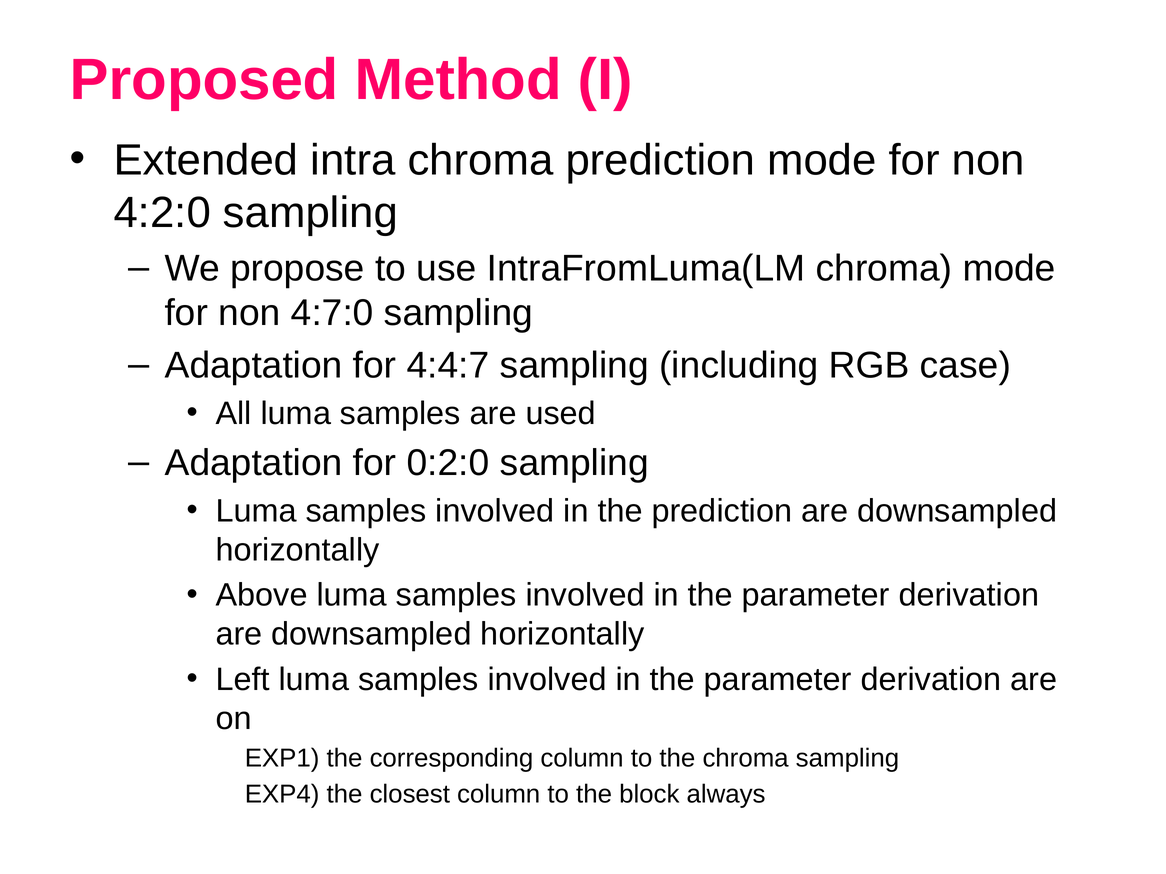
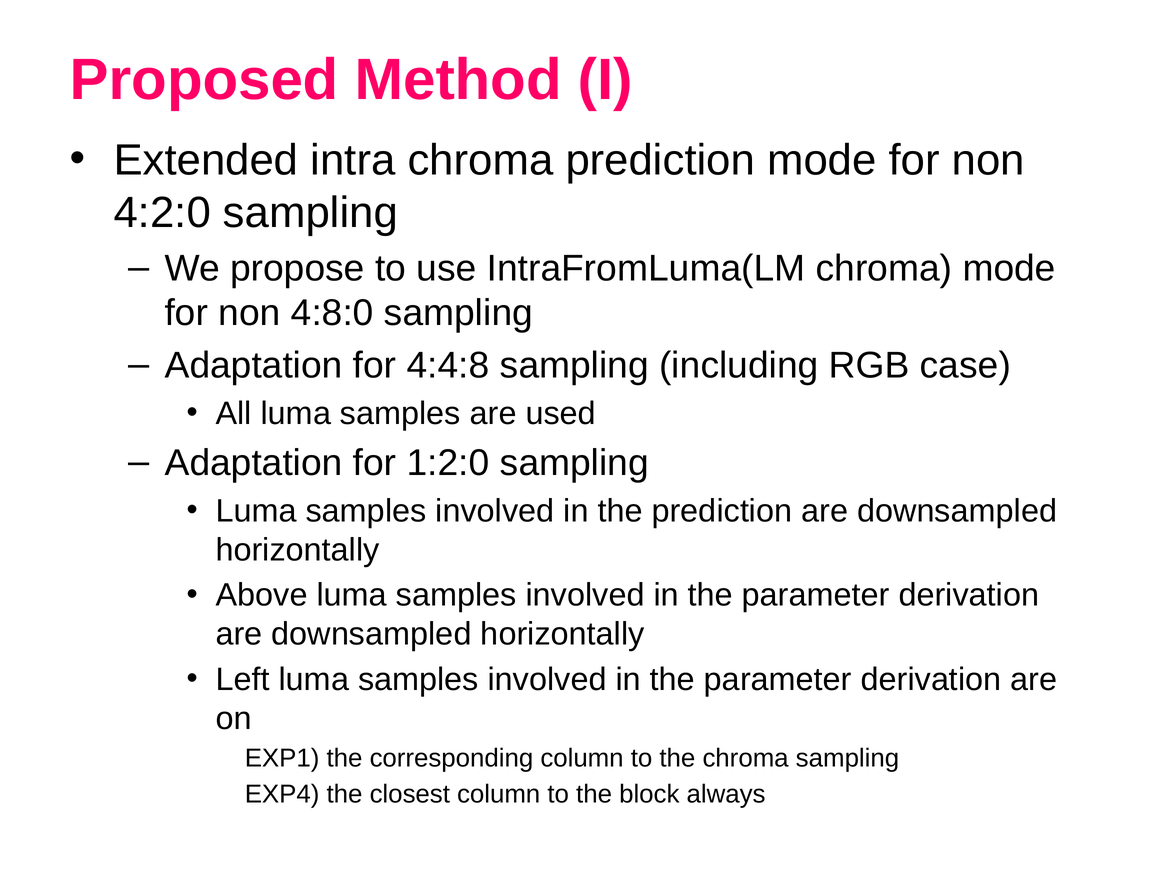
4:7:0: 4:7:0 -> 4:8:0 (332, 313)
4:4:7: 4:4:7 -> 4:4:8 (448, 366)
0:2:0: 0:2:0 -> 1:2:0 (448, 463)
